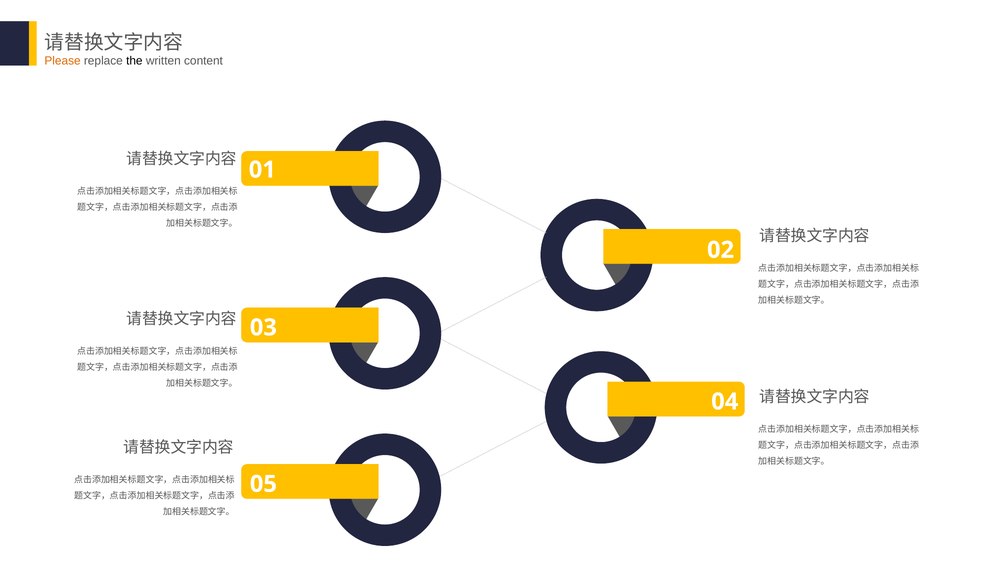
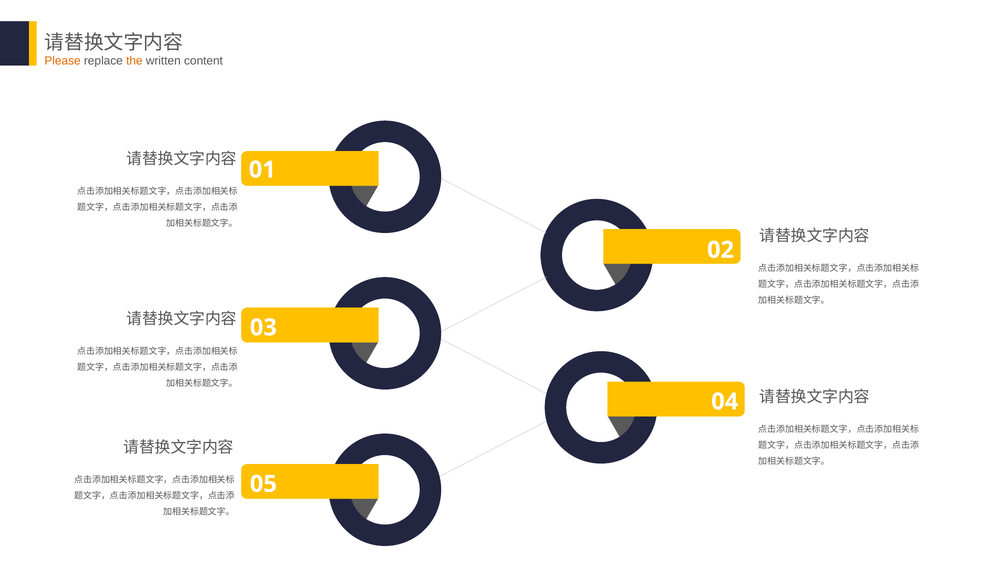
the colour: black -> orange (134, 61)
